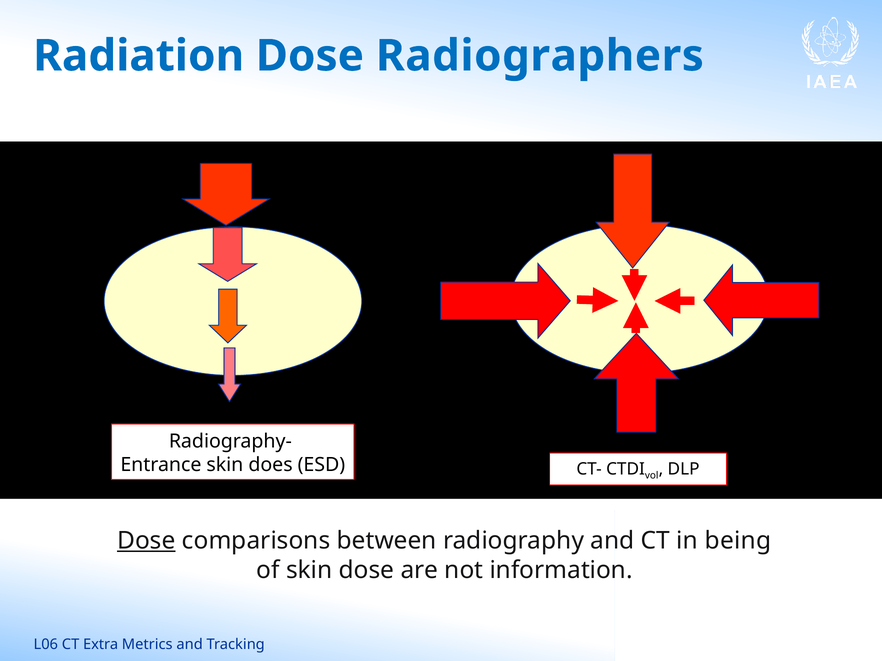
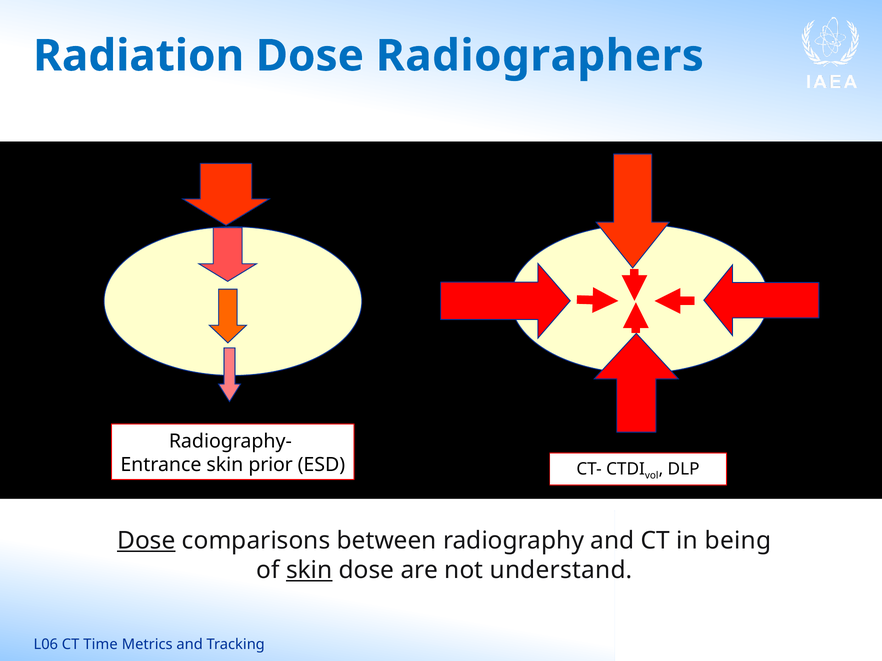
does: does -> prior (271, 465)
skin underline: none -> present (309, 571)
information: information -> understand (561, 571)
Extra: Extra -> Time (101, 645)
